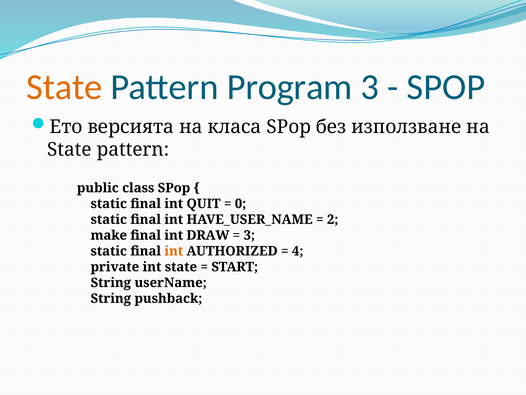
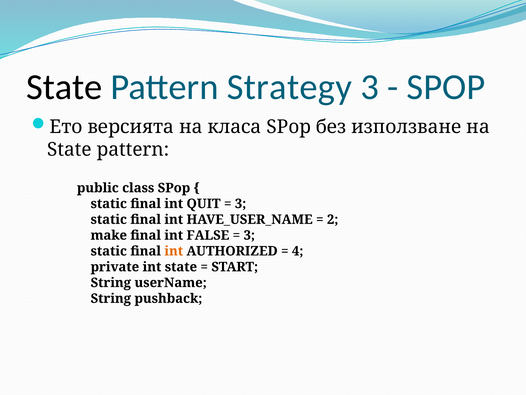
State colour: orange -> black (64, 87)
Program: Program -> Strategy (289, 87)
0: 0 -> 3 (240, 203)
DRAW: DRAW -> FALSE (208, 235)
